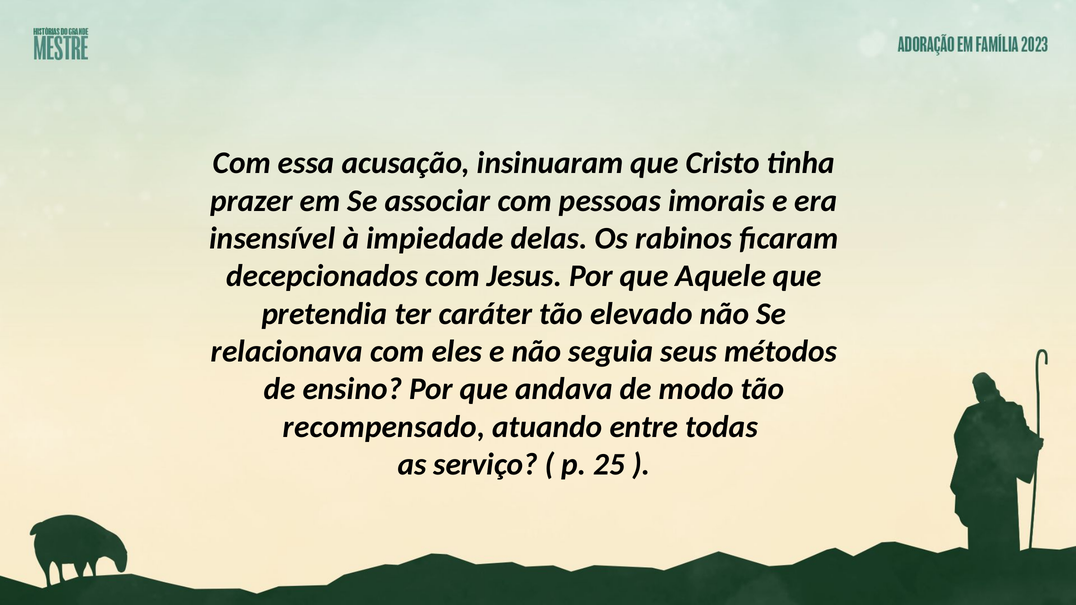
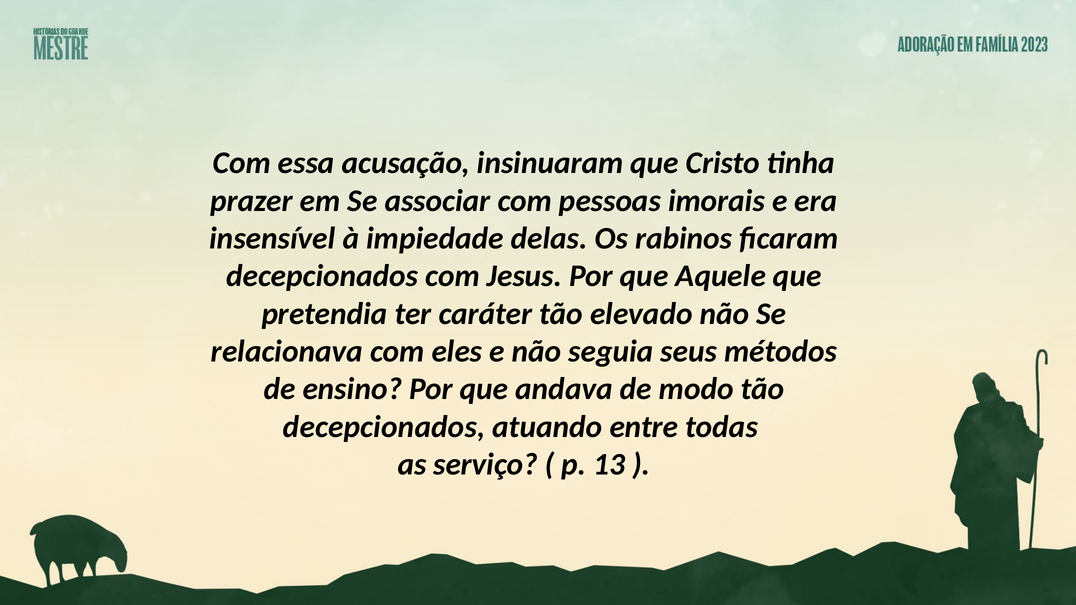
recompensado: recompensado -> decepcionados (384, 427)
25: 25 -> 13 (609, 465)
